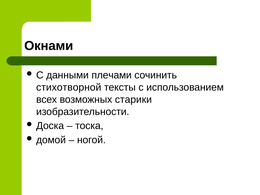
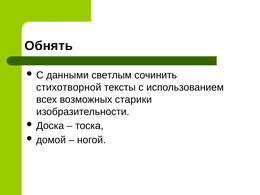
Окнами: Окнами -> Обнять (49, 46)
плечами: плечами -> светлым (112, 75)
